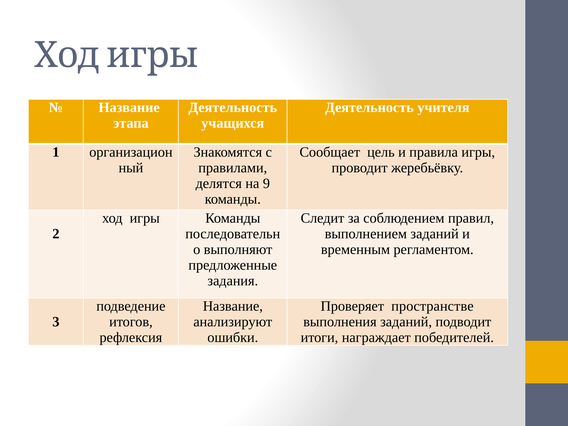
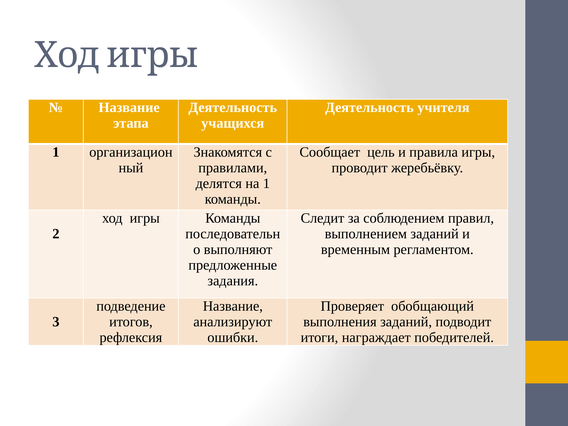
на 9: 9 -> 1 (266, 183)
пространстве: пространстве -> обобщающий (433, 306)
